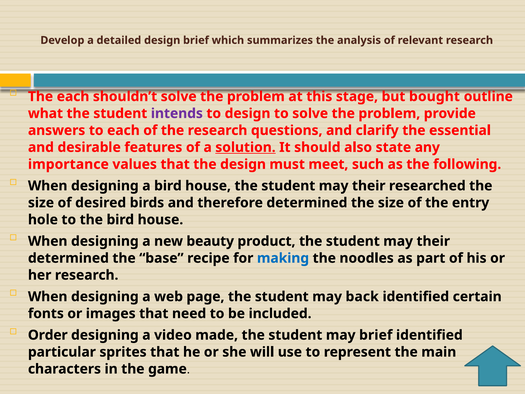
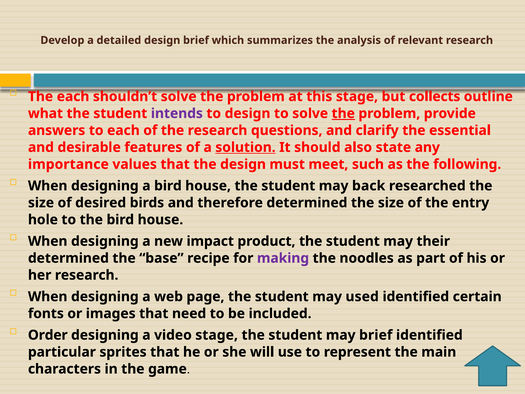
bought: bought -> collects (435, 96)
the underline: none -> present (343, 113)
their: their -> back (369, 186)
beauty: beauty -> impact (210, 241)
making colour: blue -> purple (283, 258)
back: back -> used (362, 296)
video made: made -> stage (217, 335)
